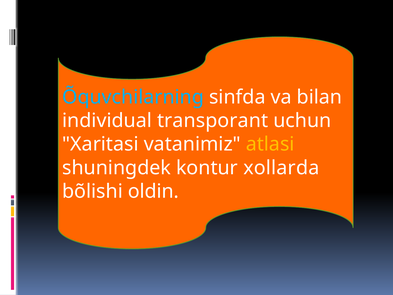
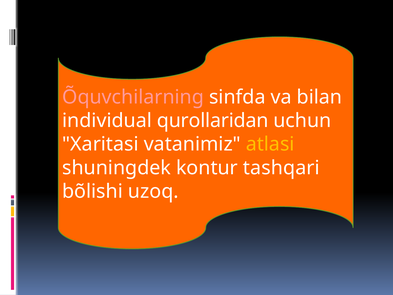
Õquvchilarning colour: light blue -> pink (133, 97)
transporant: transporant -> qurollaridan (213, 121)
xollarda: xollarda -> tashqari (281, 168)
oldin: oldin -> uzoq (153, 191)
